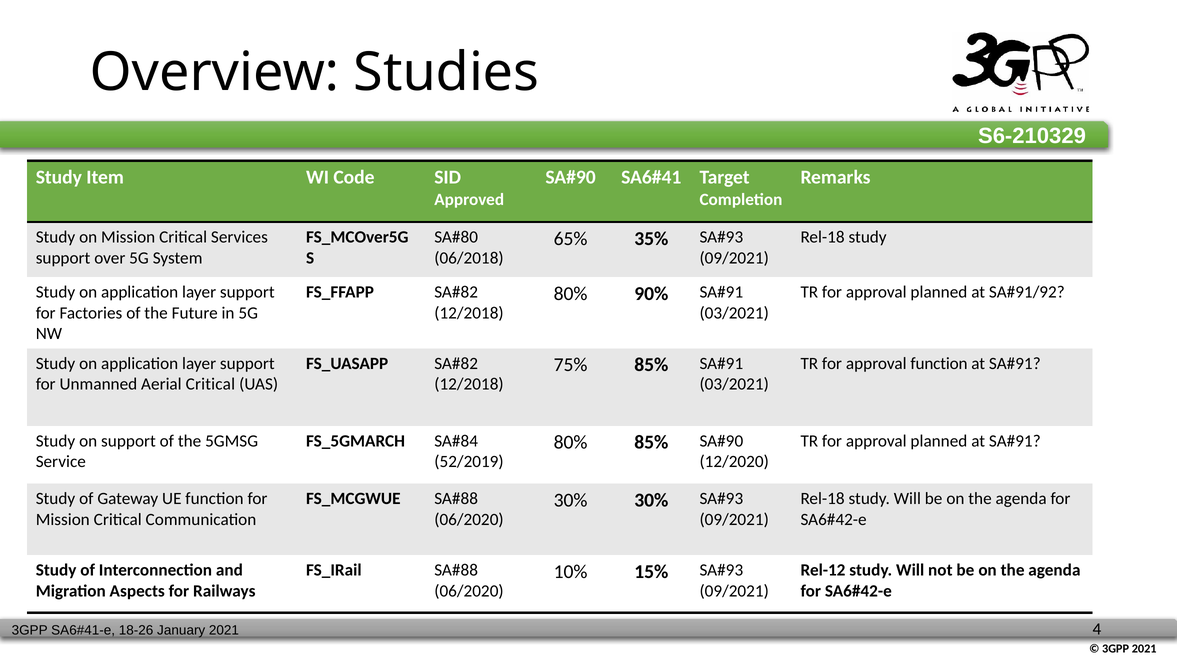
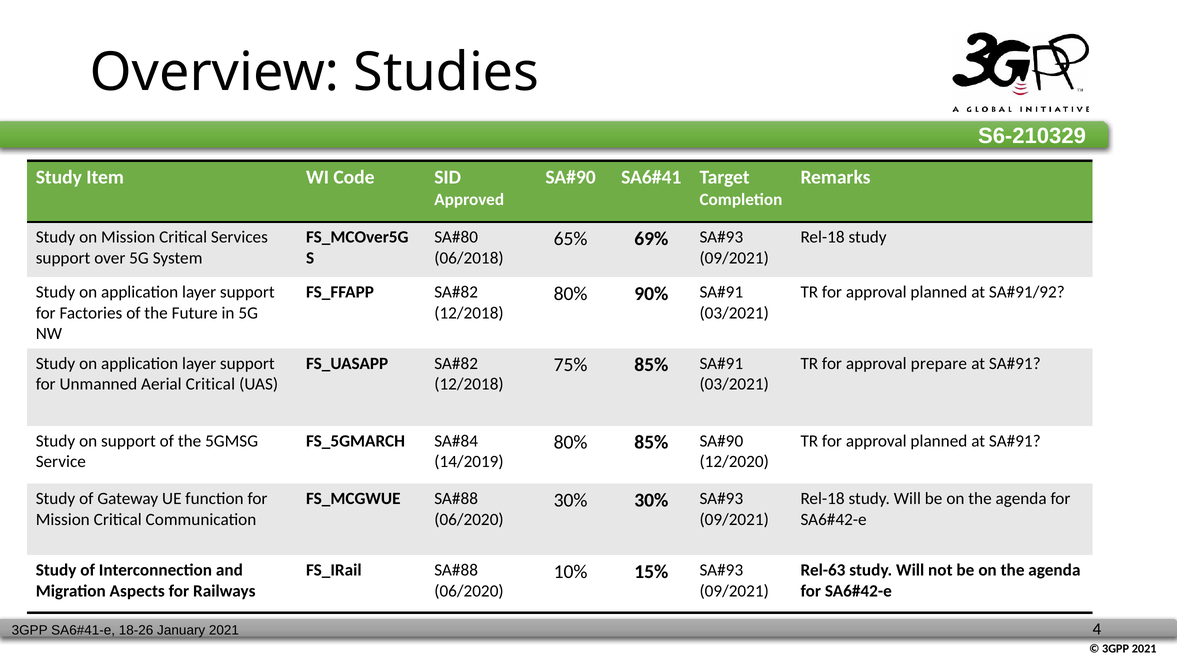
35%: 35% -> 69% (651, 239)
approval function: function -> prepare (939, 363)
52/2019: 52/2019 -> 14/2019 (469, 462)
Rel-12: Rel-12 -> Rel-63 (823, 570)
